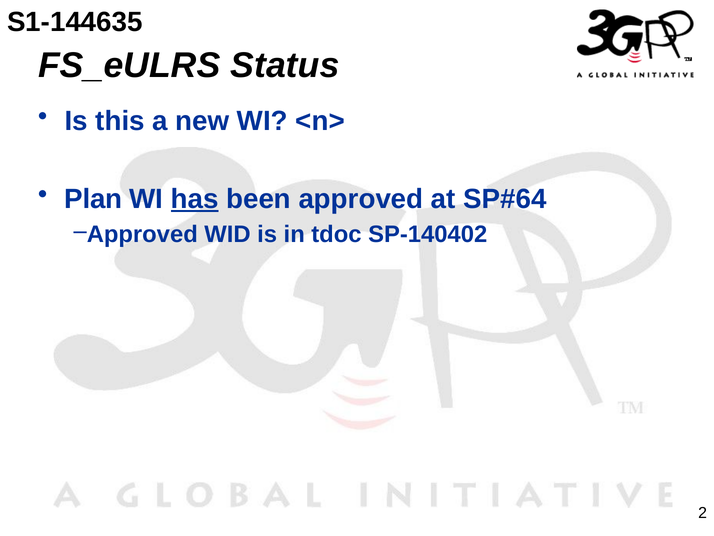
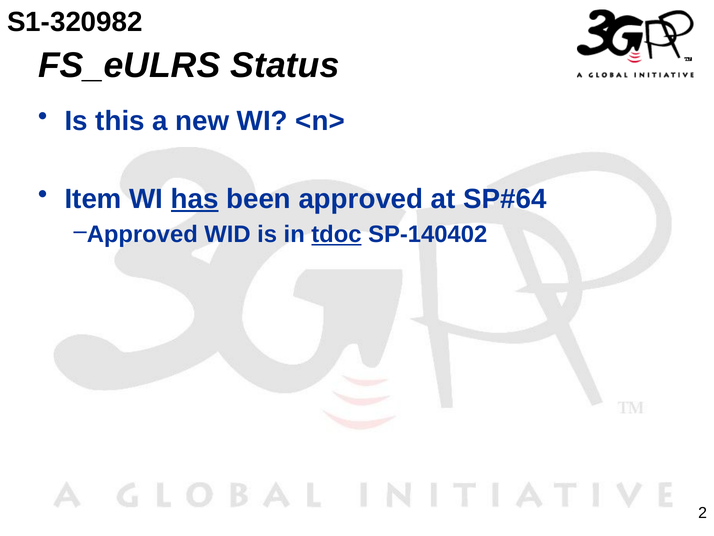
S1-144635: S1-144635 -> S1-320982 (75, 22)
Plan: Plan -> Item (93, 199)
tdoc underline: none -> present (336, 234)
